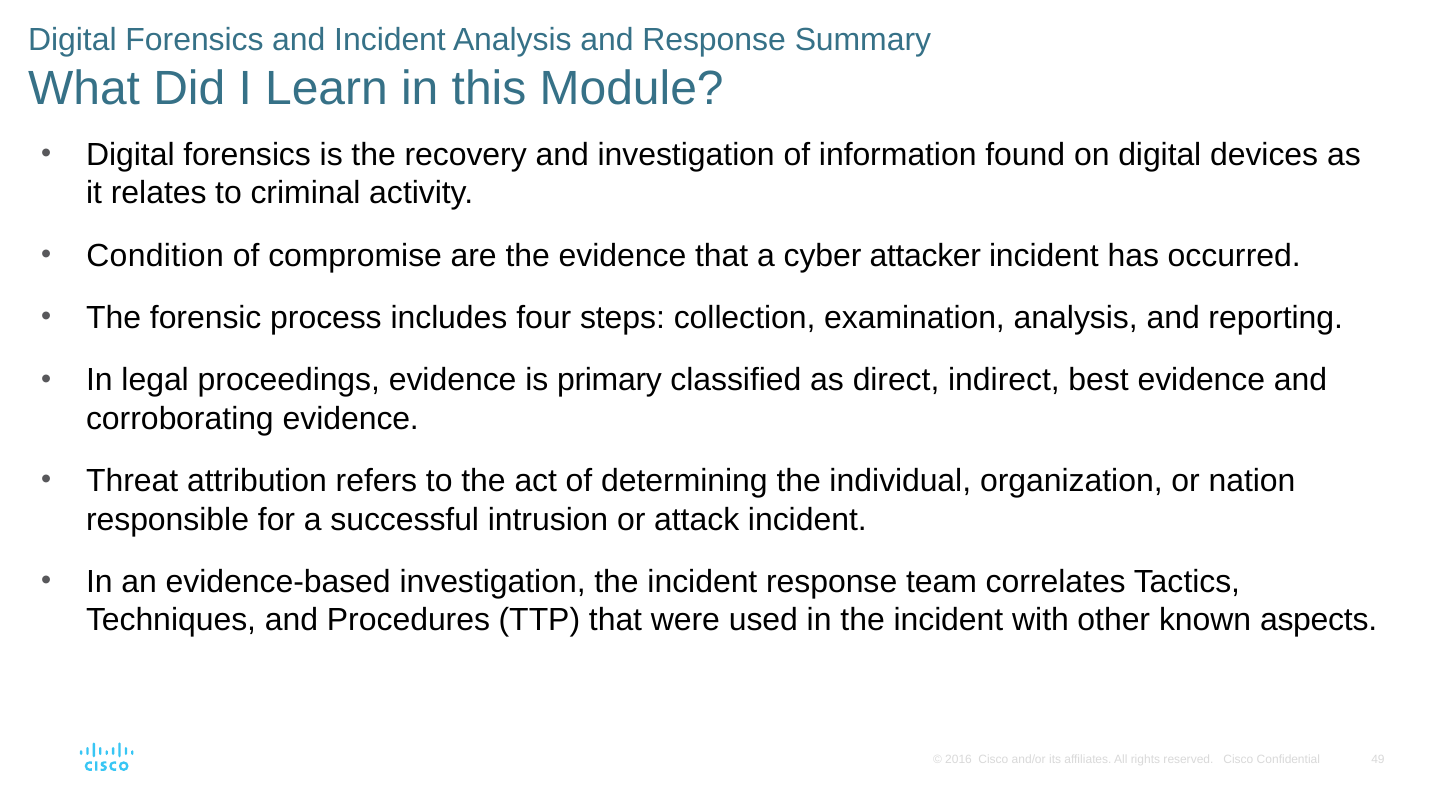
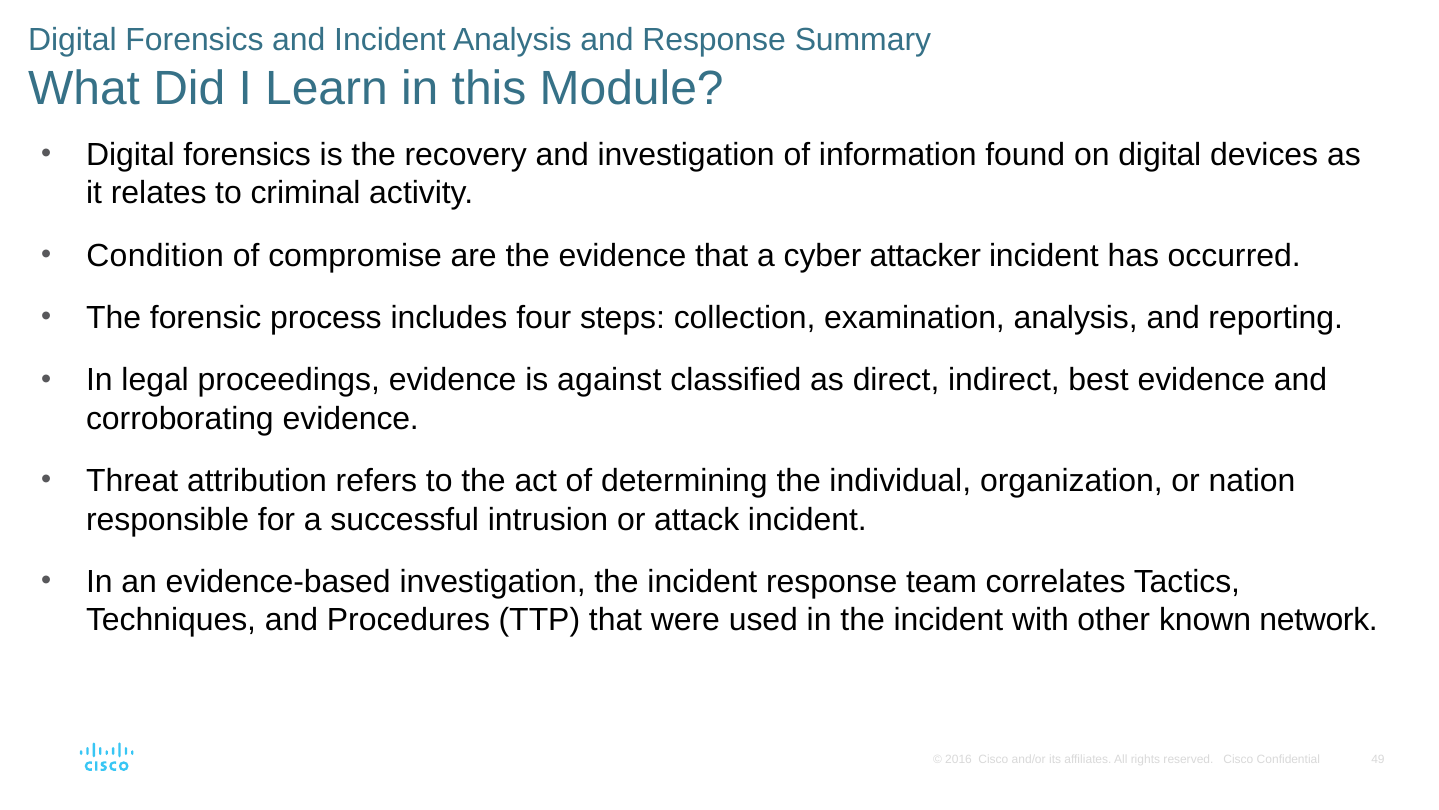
primary: primary -> against (609, 380)
aspects: aspects -> network (1319, 620)
